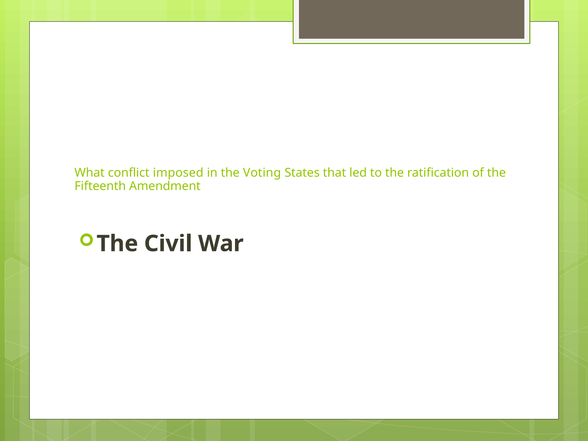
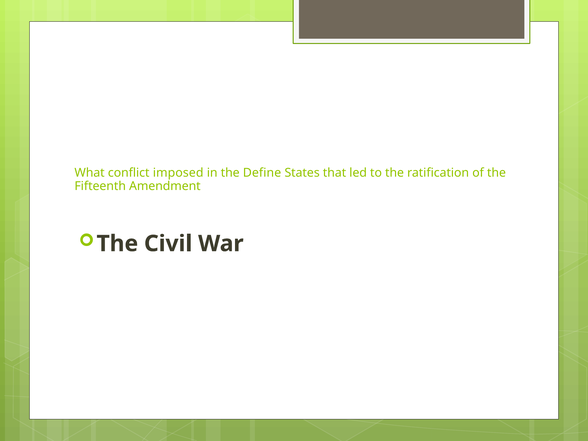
Voting: Voting -> Define (262, 173)
